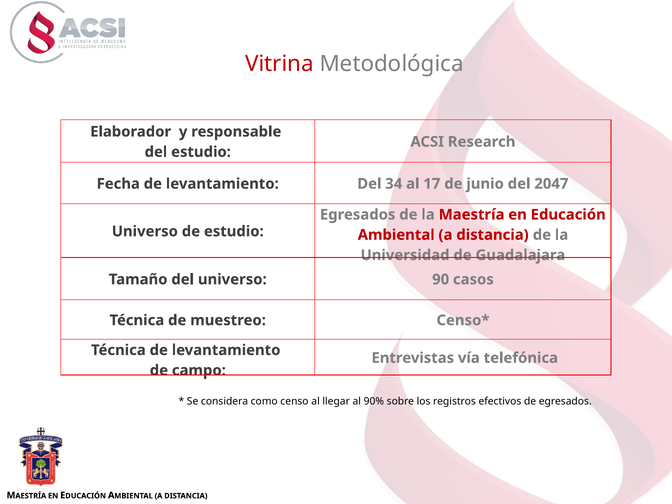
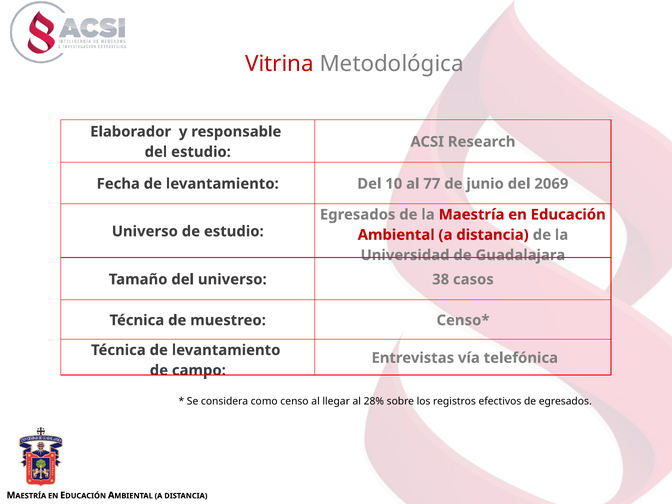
34: 34 -> 10 (394, 184)
17: 17 -> 77 (432, 184)
2047: 2047 -> 2069 (551, 184)
90: 90 -> 38 (441, 279)
90%: 90% -> 28% (374, 402)
